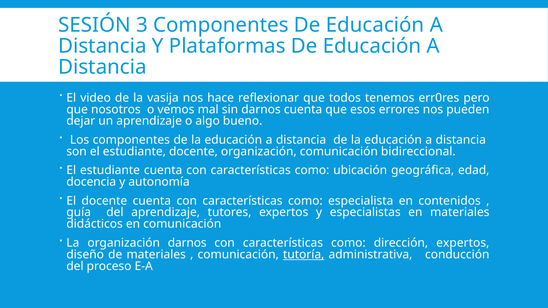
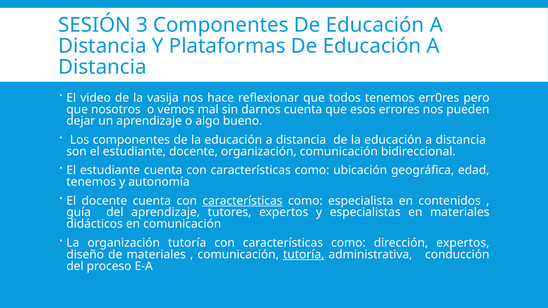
docencia: docencia -> tenemos (91, 182)
características underline: none -> present (243, 201)
organización darnos: darnos -> tutoría (187, 243)
